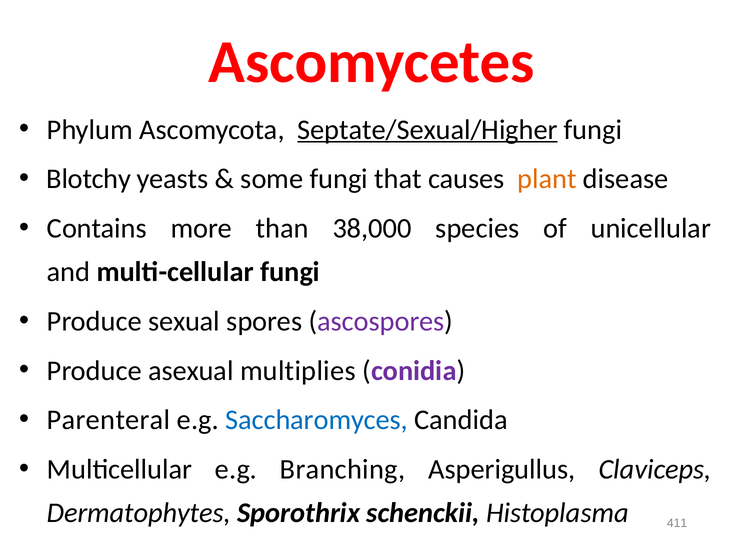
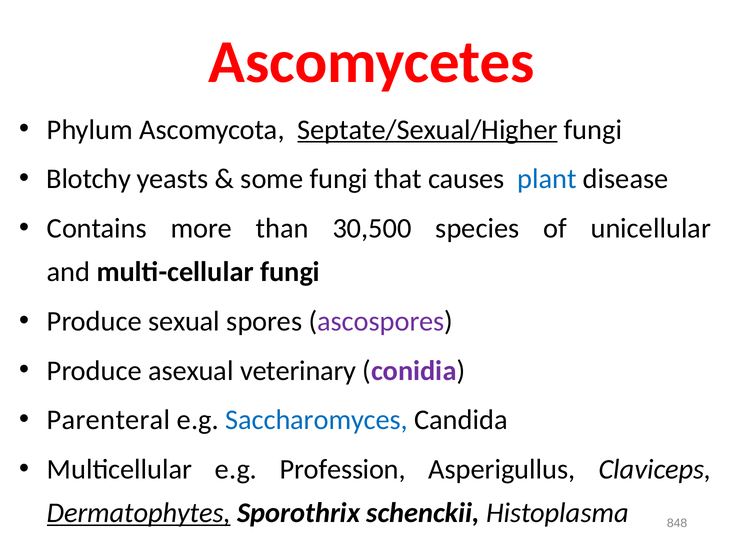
plant colour: orange -> blue (547, 179)
38,000: 38,000 -> 30,500 (372, 228)
multiplies: multiplies -> veterinary (298, 371)
Branching: Branching -> Profession (343, 470)
Dermatophytes underline: none -> present (139, 513)
411: 411 -> 848 (677, 524)
